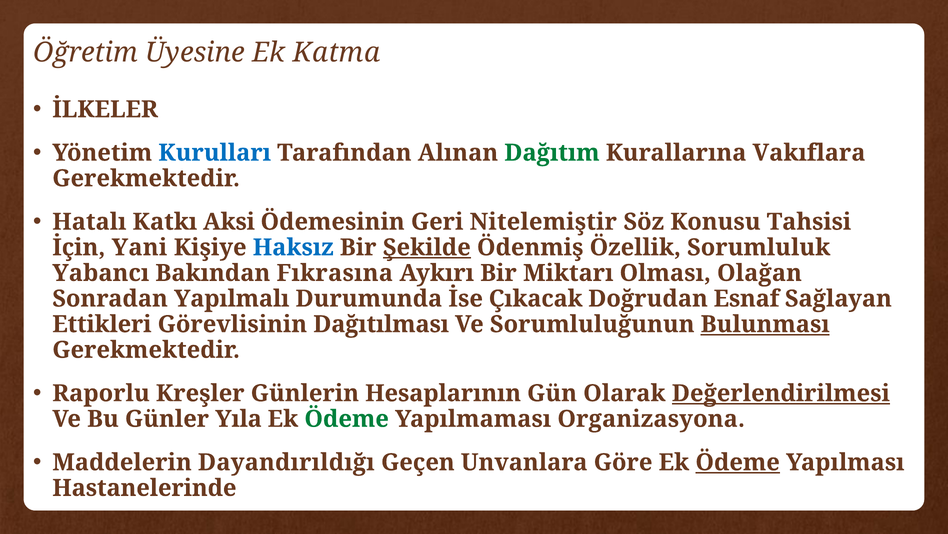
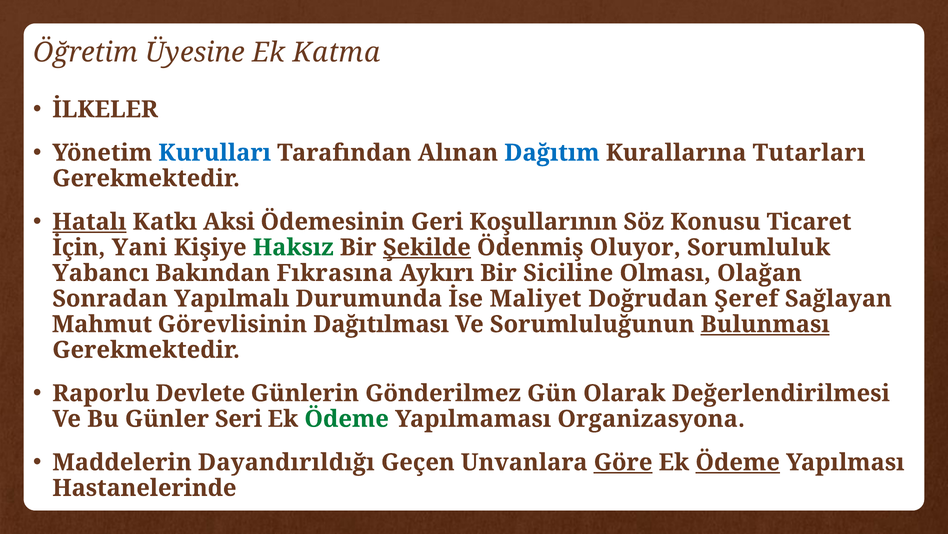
Dağıtım colour: green -> blue (552, 153)
Vakıflara: Vakıflara -> Tutarları (809, 153)
Hatalı underline: none -> present (89, 222)
Nitelemiştir: Nitelemiştir -> Koşullarının (543, 222)
Tahsisi: Tahsisi -> Ticaret (809, 222)
Haksız colour: blue -> green (293, 247)
Özellik: Özellik -> Oluyor (635, 247)
Miktarı: Miktarı -> Siciline (568, 273)
Çıkacak: Çıkacak -> Maliyet (535, 298)
Esnaf: Esnaf -> Şeref (746, 298)
Ettikleri: Ettikleri -> Mahmut (102, 324)
Kreşler: Kreşler -> Devlete (200, 393)
Hesaplarının: Hesaplarının -> Gönderilmez (443, 393)
Değerlendirilmesi underline: present -> none (781, 393)
Yıla: Yıla -> Seri (239, 419)
Göre underline: none -> present (623, 462)
